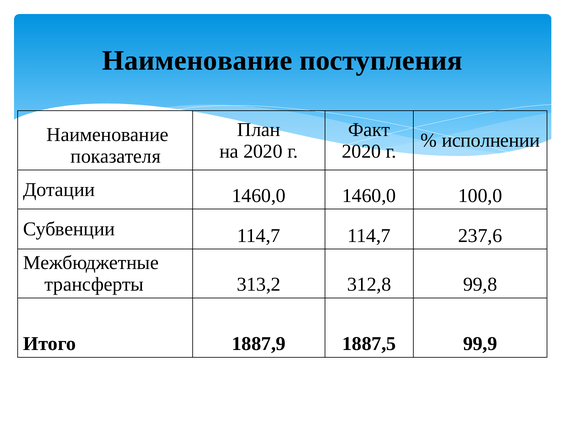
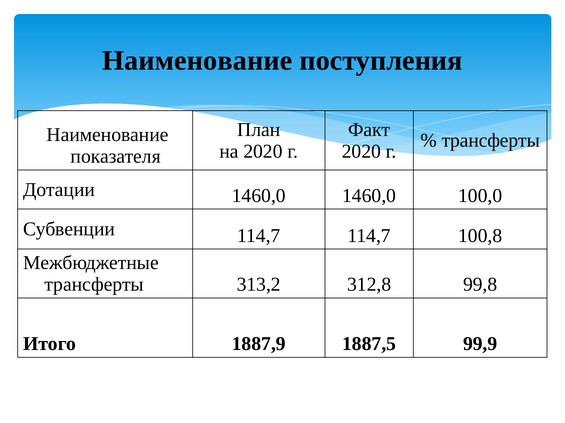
исполнении: исполнении -> трансферты (491, 141)
237,6: 237,6 -> 100,8 (480, 236)
